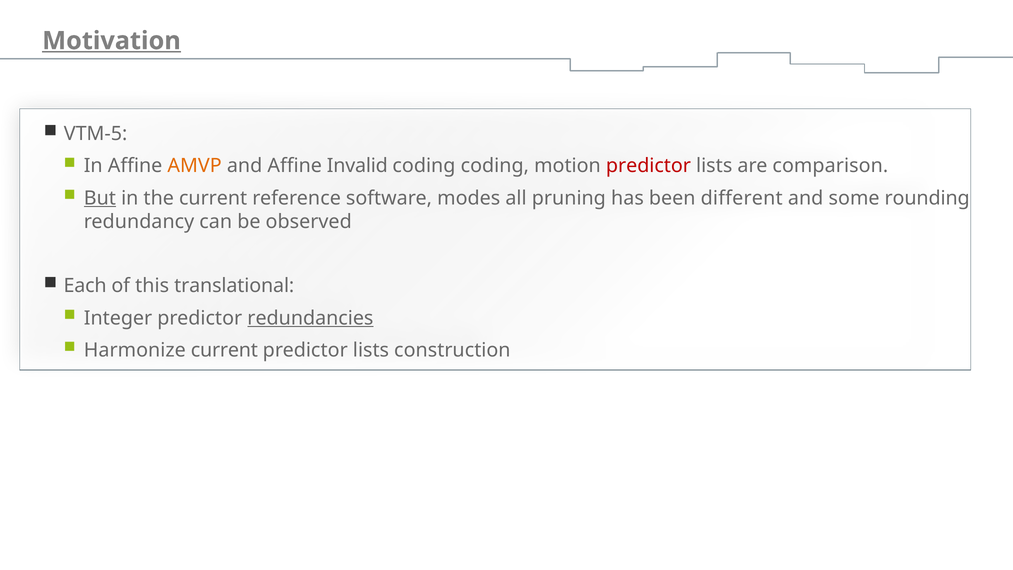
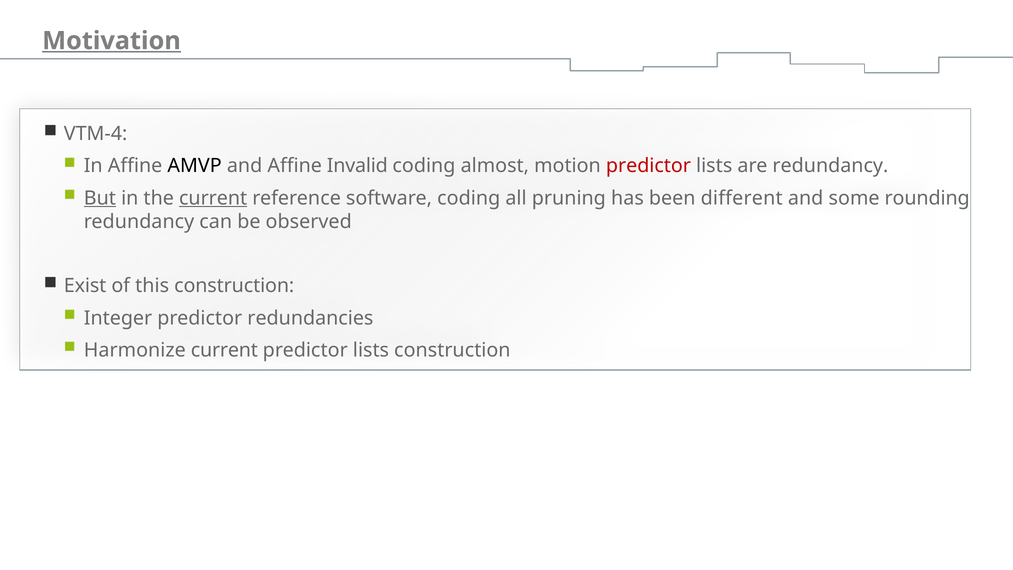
VTM-5: VTM-5 -> VTM-4 (96, 134)
AMVP colour: orange -> black (195, 166)
coding coding: coding -> almost (495, 166)
are comparison: comparison -> redundancy (830, 166)
current underline: none -> present (213, 198)
software modes: modes -> coding (469, 198)
Each: Each -> Exist (85, 286)
this translational: translational -> construction (234, 286)
redundancies underline: present -> none (310, 318)
